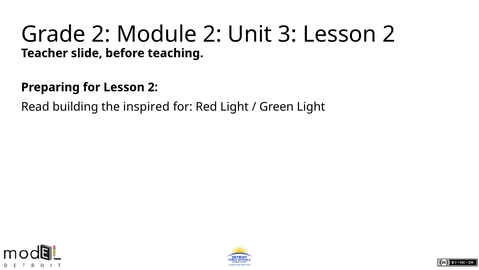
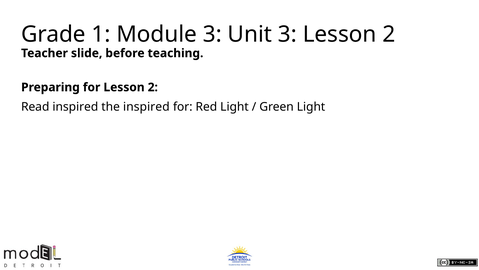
Grade 2: 2 -> 1 (101, 34)
Module 2: 2 -> 3 (212, 34)
Read building: building -> inspired (75, 107)
